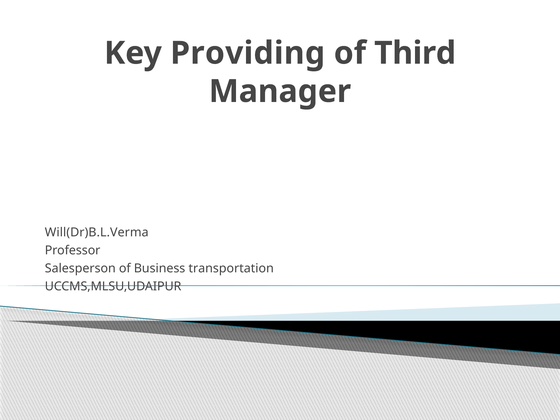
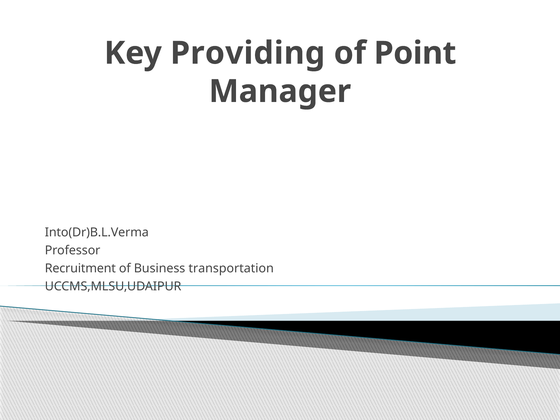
Third: Third -> Point (415, 53)
Will(Dr)B.L.Verma: Will(Dr)B.L.Verma -> Into(Dr)B.L.Verma (97, 232)
Salesperson: Salesperson -> Recruitment (80, 268)
